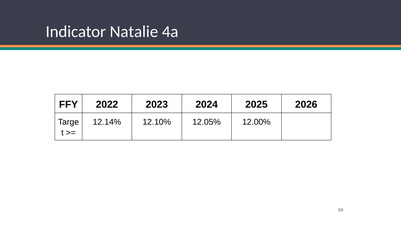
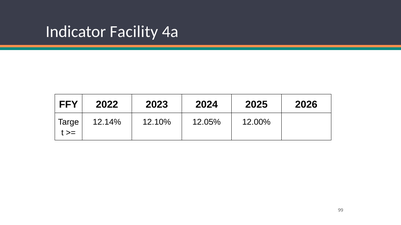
Natalie: Natalie -> Facility (134, 32)
